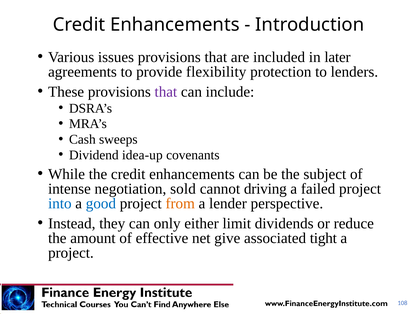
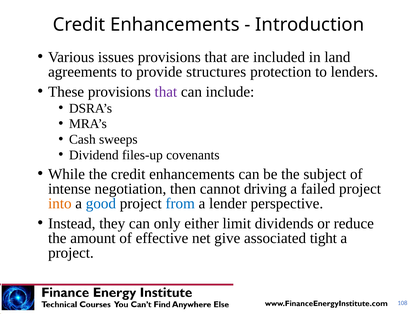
later: later -> land (337, 57)
flexibility: flexibility -> structures (216, 72)
idea-up: idea-up -> files-up (142, 155)
sold: sold -> then (183, 188)
into colour: blue -> orange (60, 203)
from colour: orange -> blue (180, 203)
